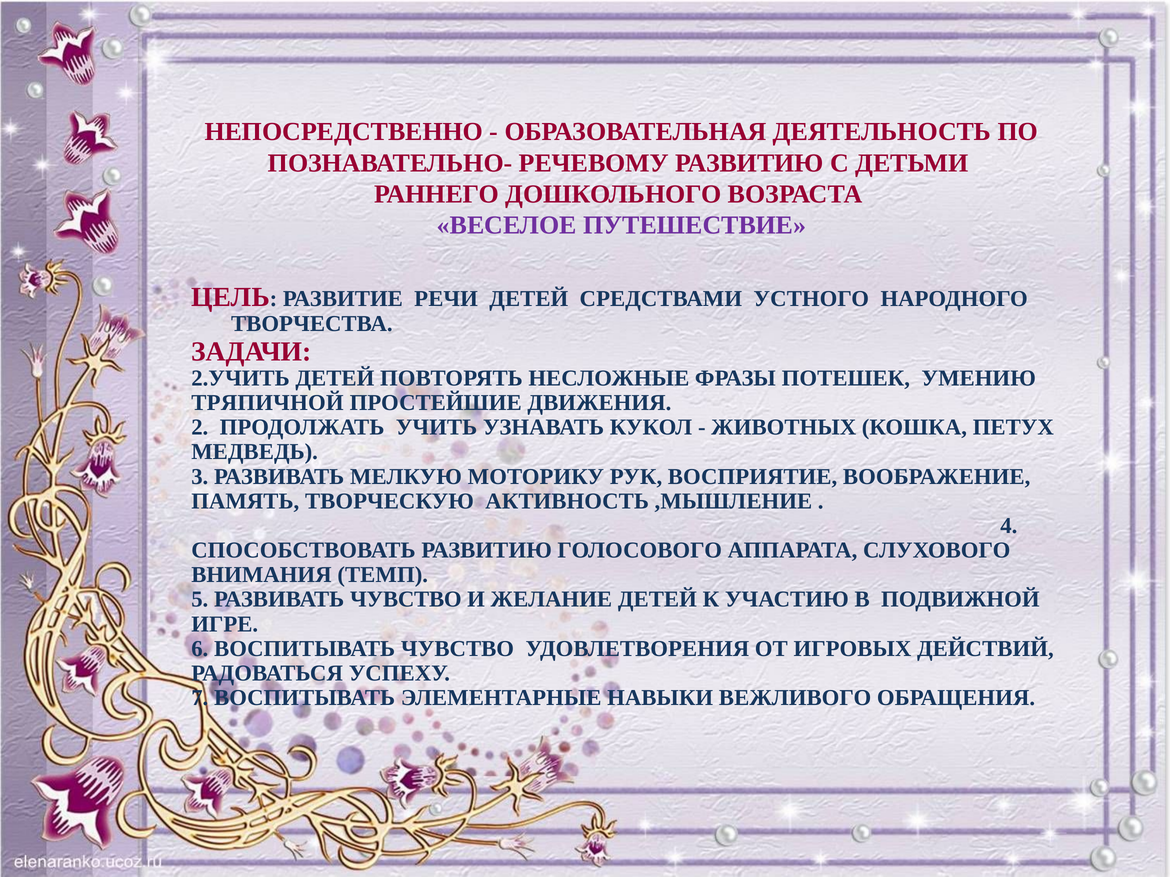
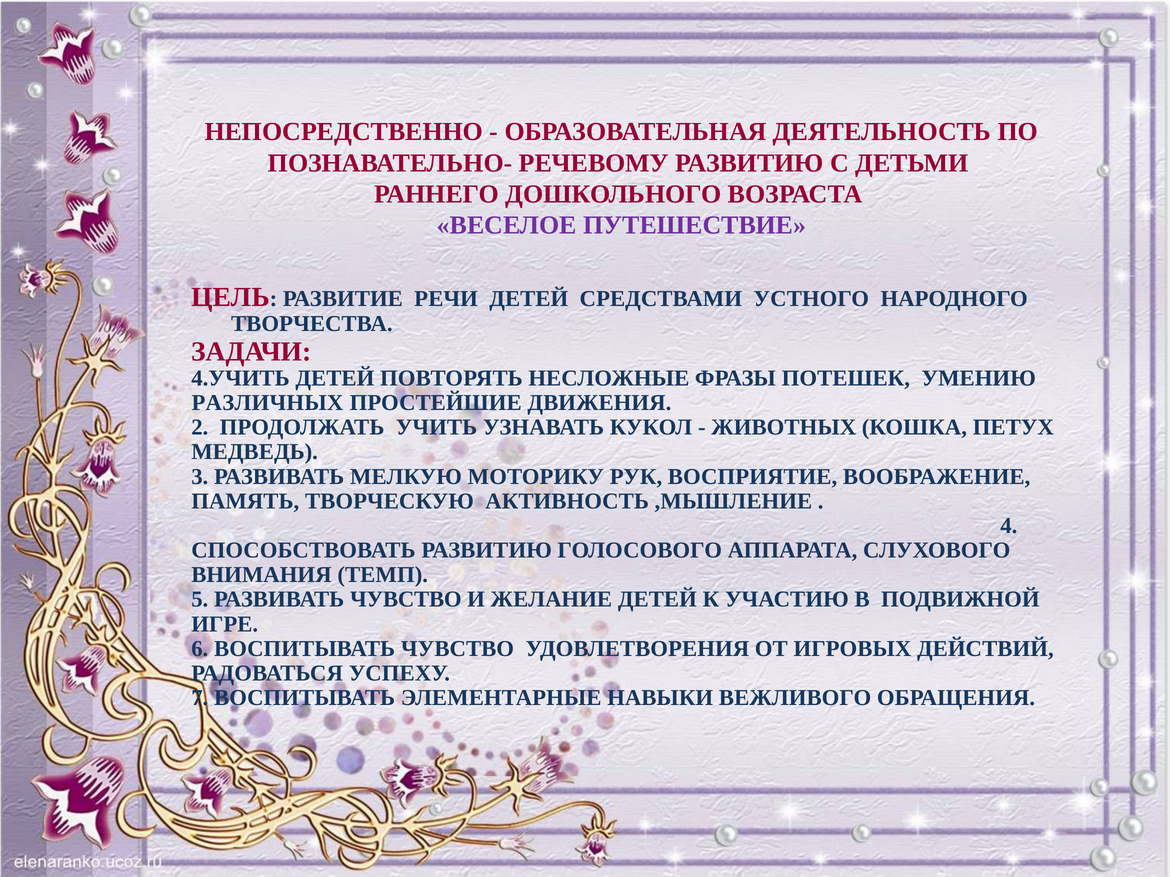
2.УЧИТЬ: 2.УЧИТЬ -> 4.УЧИТЬ (240, 378)
ТРЯПИЧНОЙ: ТРЯПИЧНОЙ -> РАЗЛИЧНЫХ (267, 403)
